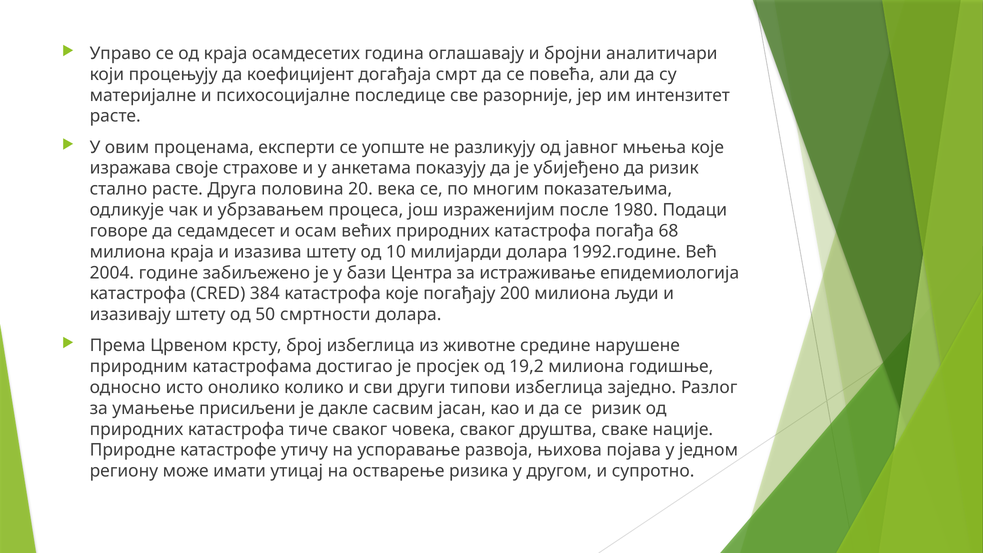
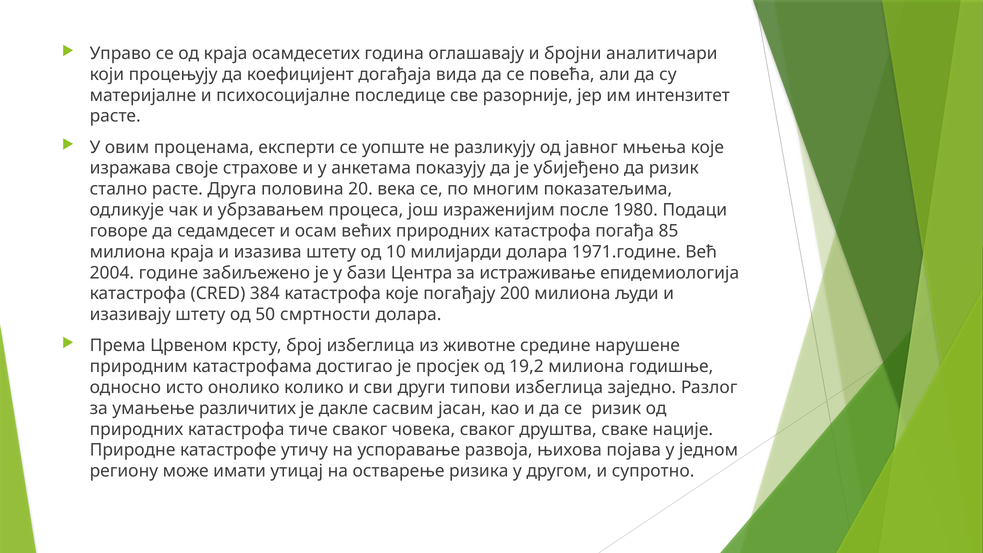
смрт: смрт -> вида (456, 74)
68: 68 -> 85 (668, 231)
1992.године: 1992.године -> 1971.године (626, 252)
присиљени: присиљени -> различитих (247, 408)
